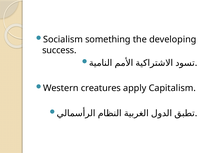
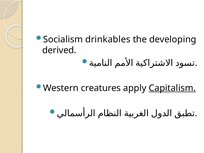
something: something -> drinkables (108, 39)
success: success -> derived (59, 50)
Capitalism underline: none -> present (172, 88)
